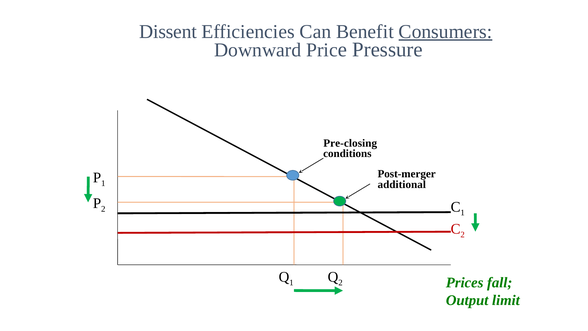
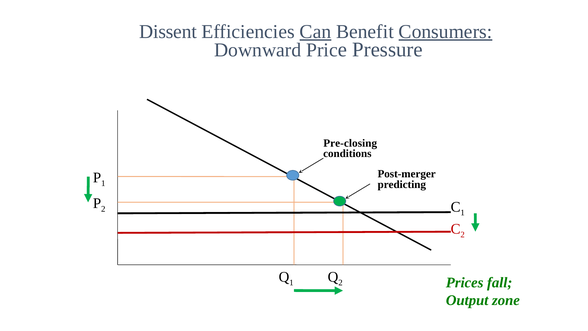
Can underline: none -> present (315, 32)
additional: additional -> predicting (402, 184)
limit: limit -> zone (506, 300)
